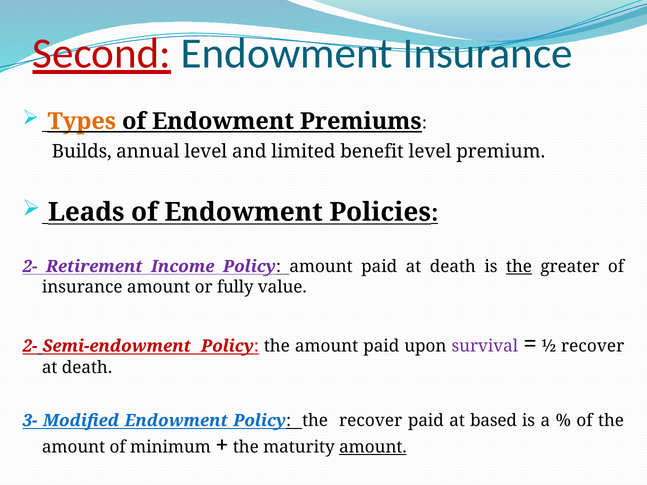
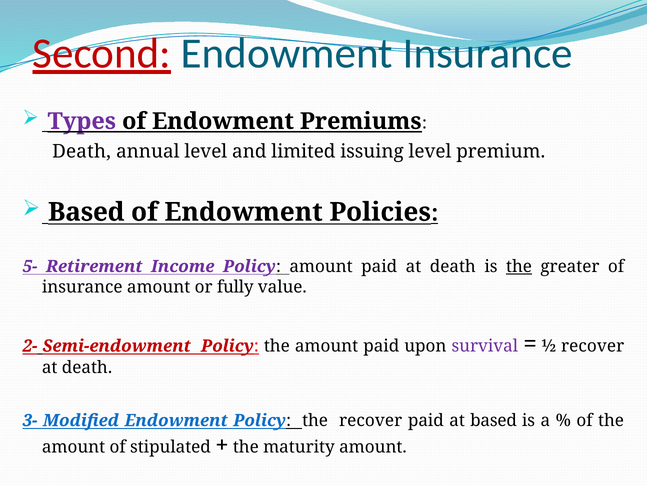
Types colour: orange -> purple (82, 121)
Builds: Builds -> Death (82, 152)
benefit: benefit -> issuing (372, 152)
Leads: Leads -> Based (86, 212)
2-: 2- -> 5- (30, 267)
minimum: minimum -> stipulated (170, 448)
amount underline: present -> none (373, 448)
